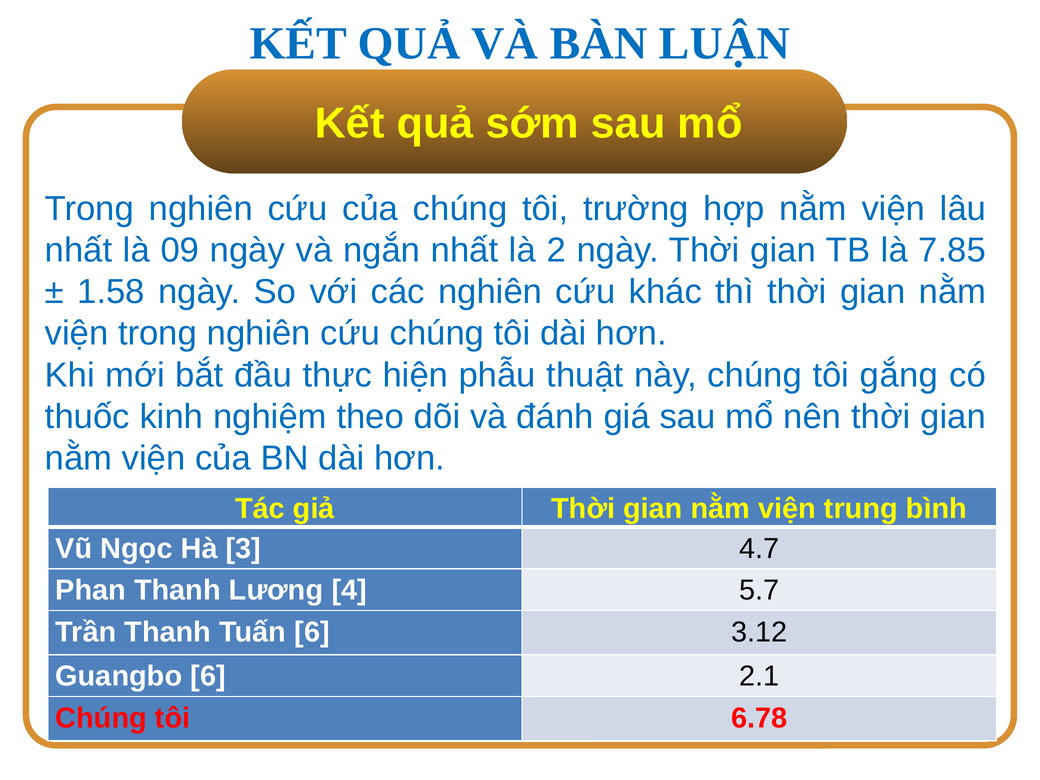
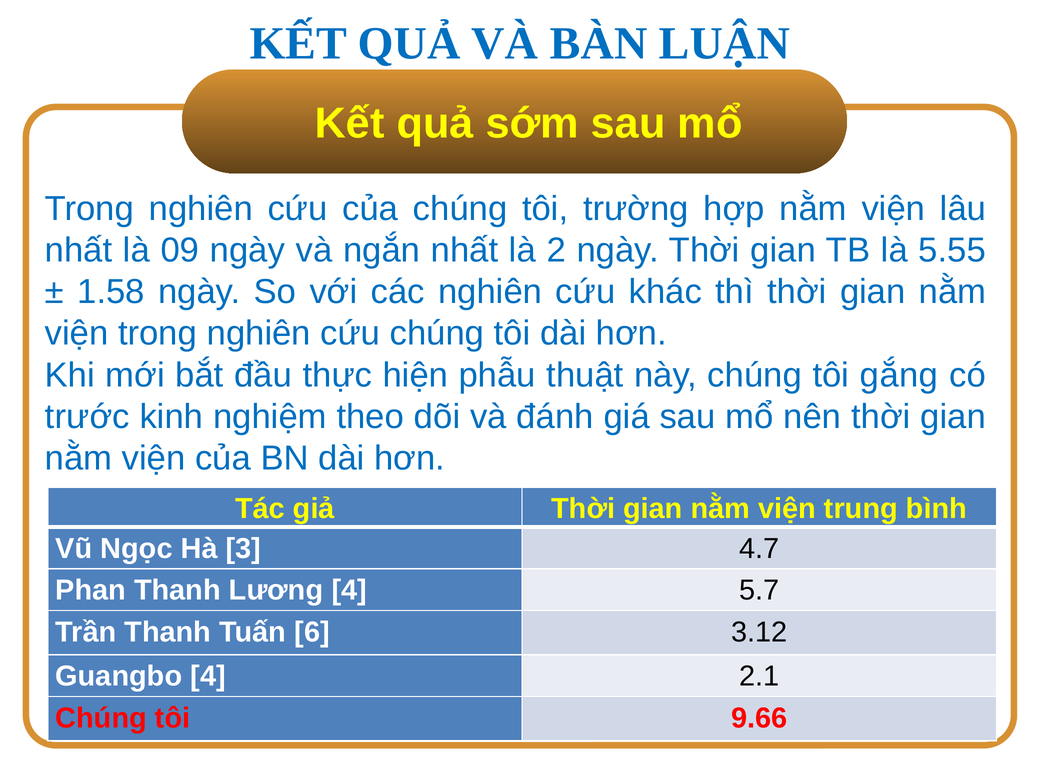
7.85: 7.85 -> 5.55 (952, 250)
thuốc: thuốc -> trước (87, 417)
Guangbo 6: 6 -> 4 (208, 676)
6.78: 6.78 -> 9.66 (759, 718)
